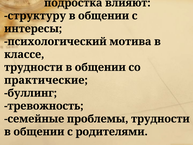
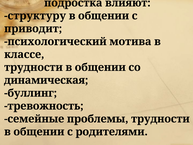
интересы: интересы -> приводит (33, 29)
практические: практические -> динамическая (46, 80)
